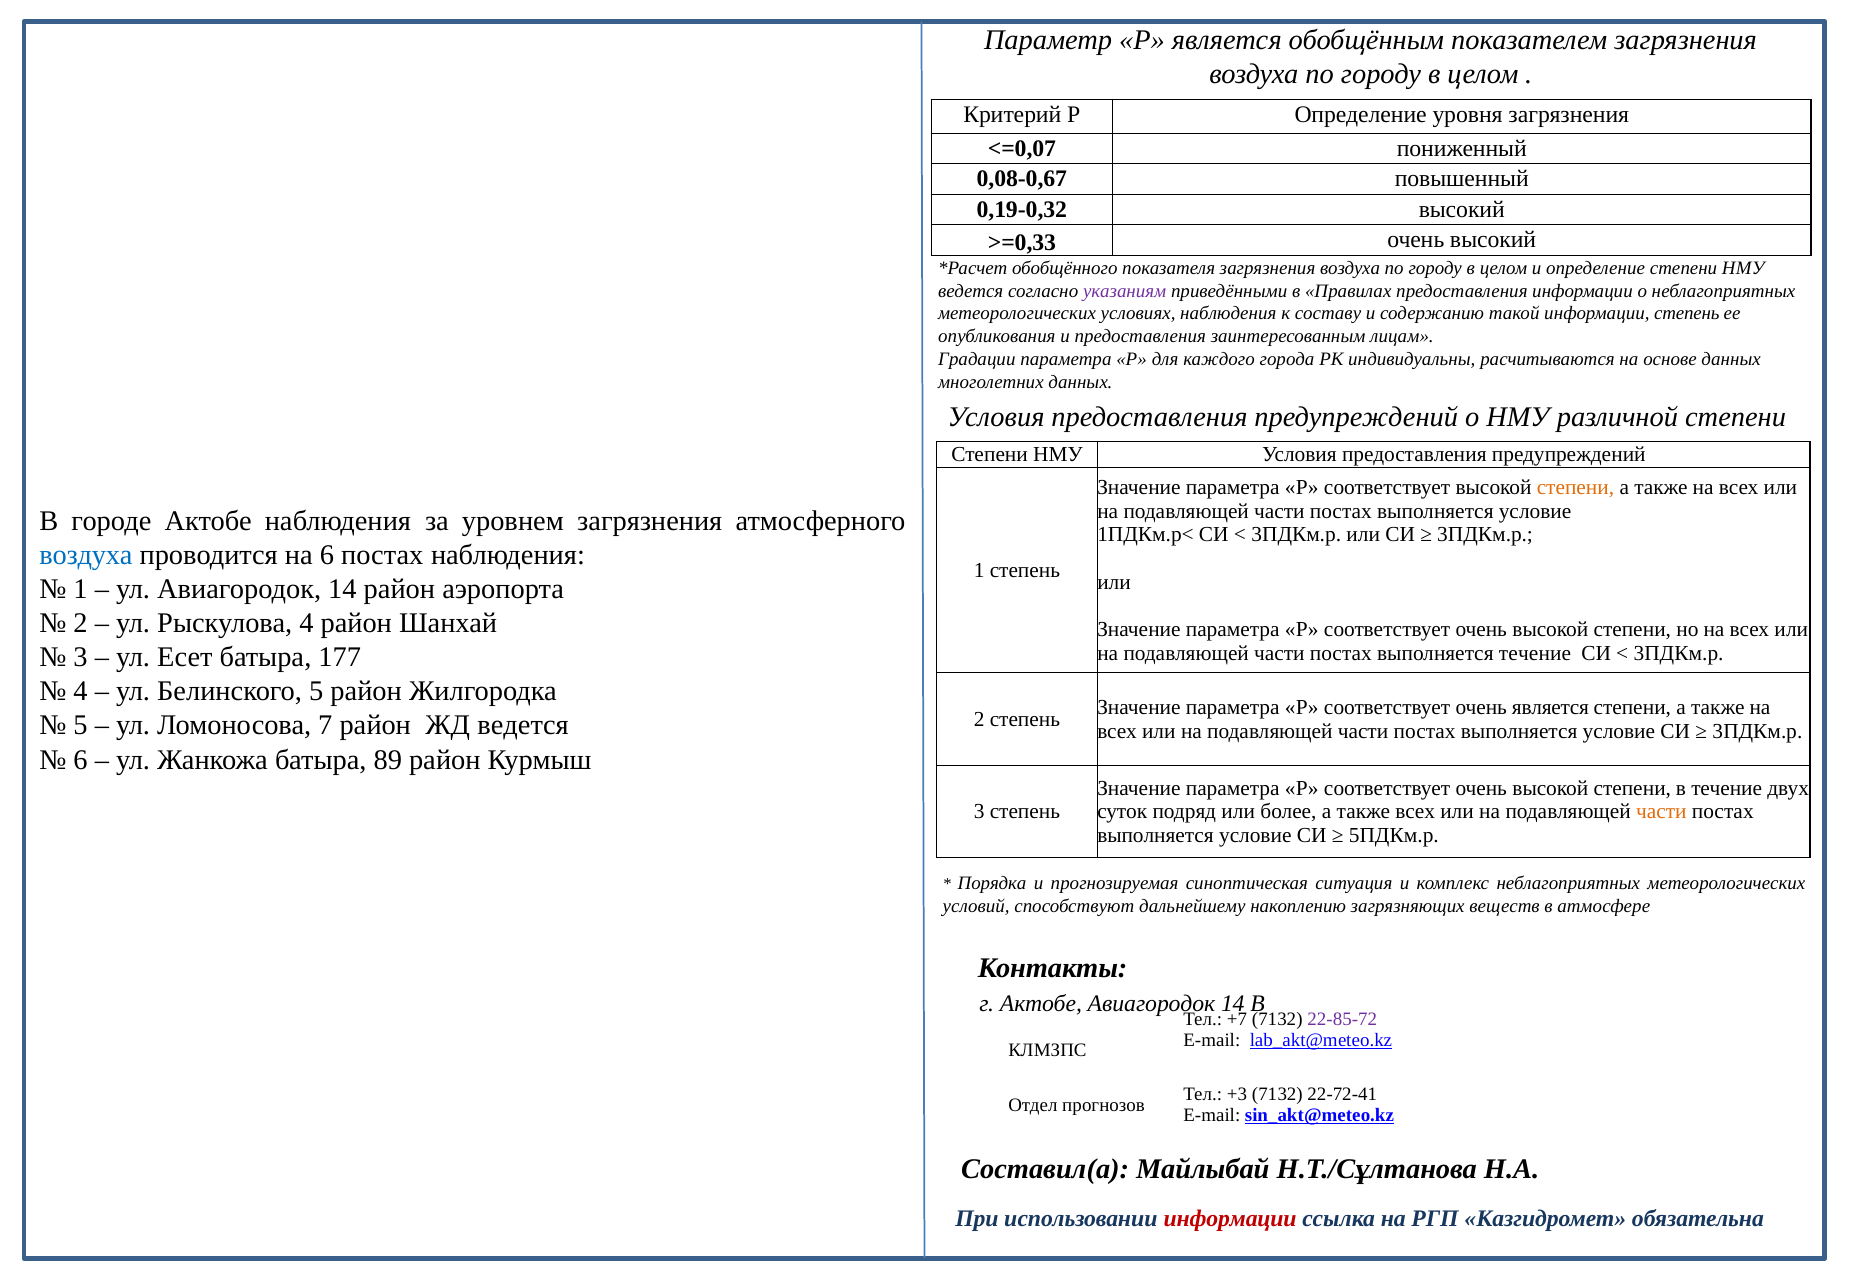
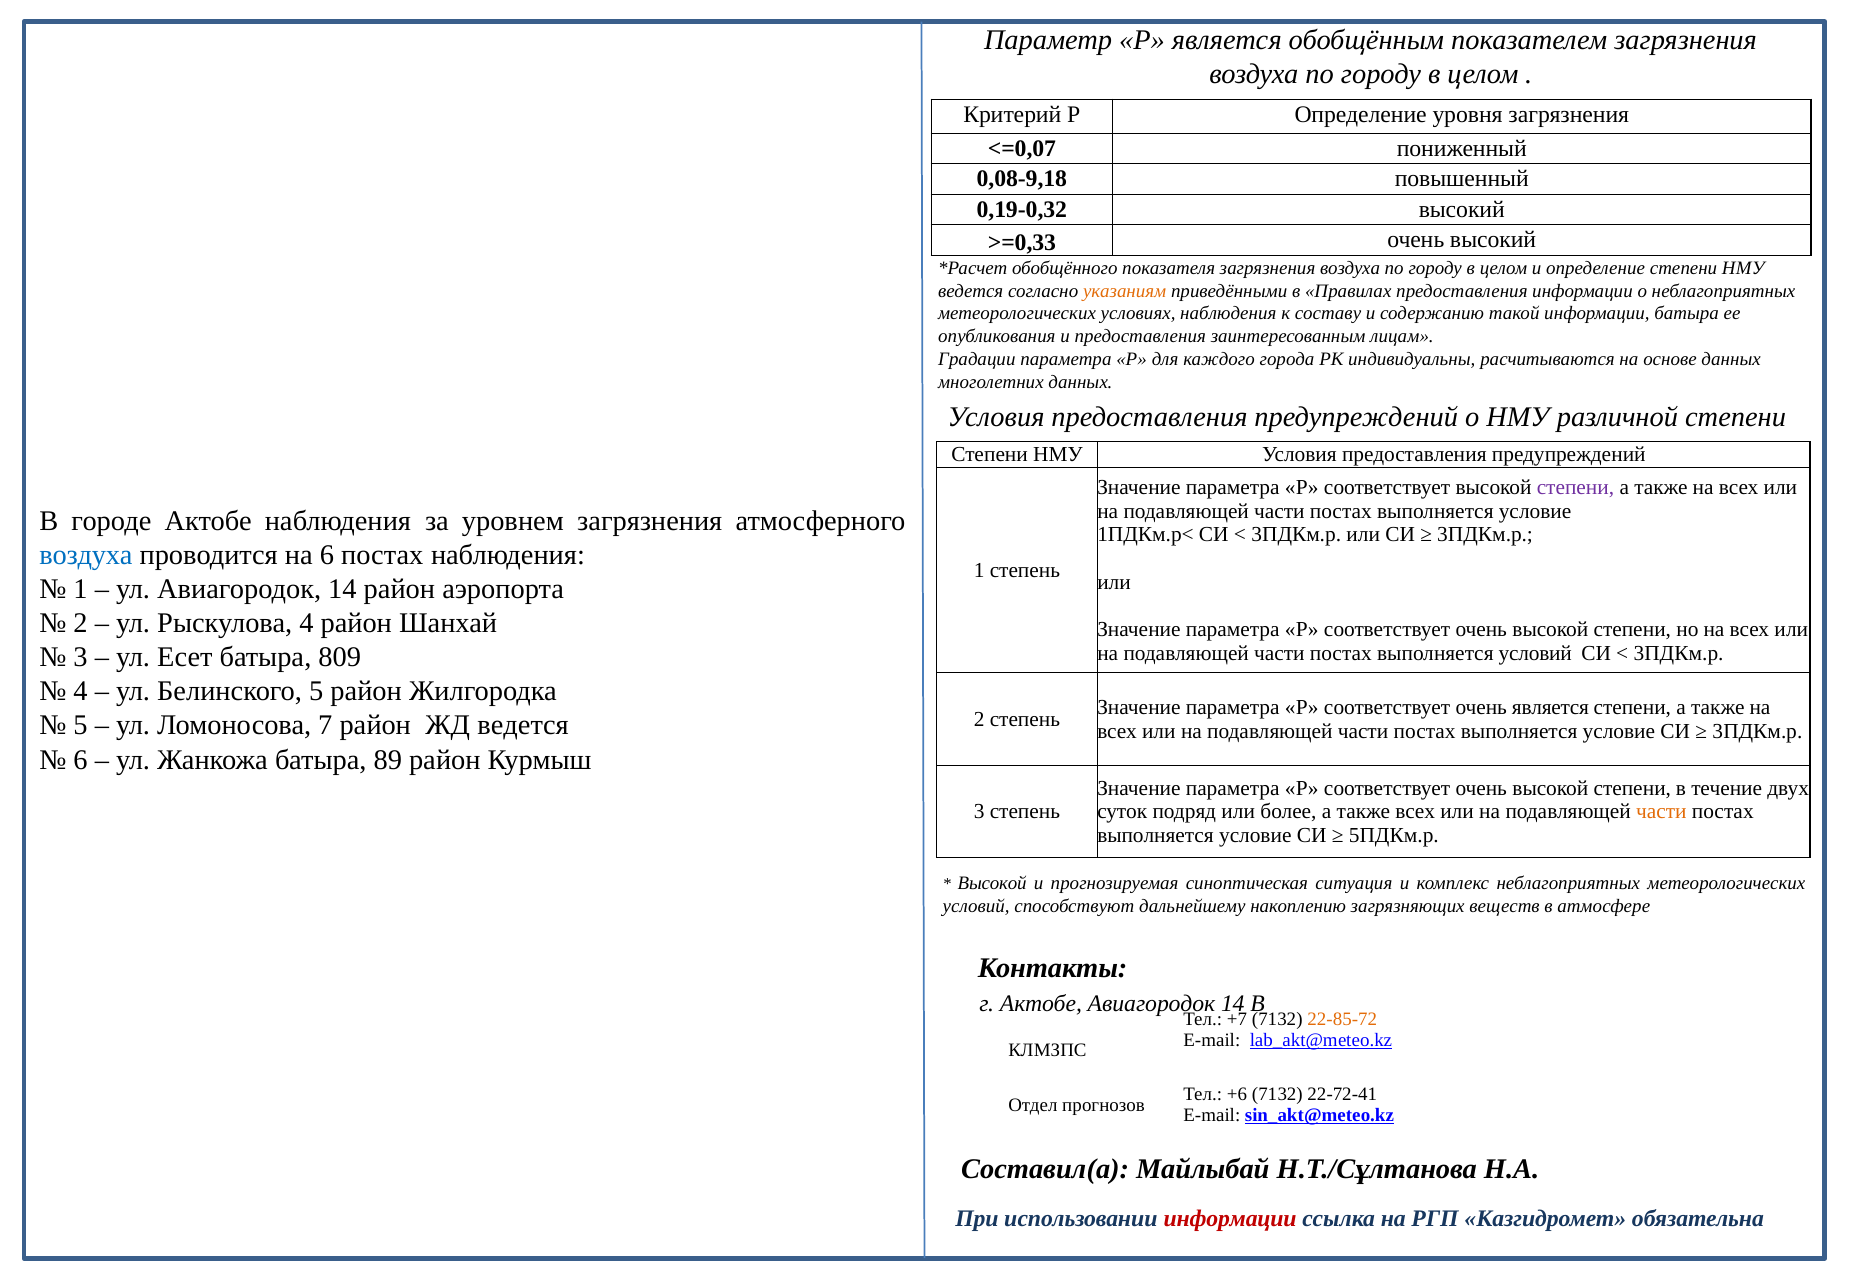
0,08-0,67: 0,08-0,67 -> 0,08-9,18 (1022, 179)
указаниям colour: purple -> orange (1125, 291)
информации степень: степень -> батыра (1687, 314)
степени colour: orange -> purple (1575, 488)
выполняется течение: течение -> условий (1535, 653)
177: 177 -> 809 (340, 657)
Порядка: Порядка -> Высокой (992, 883)
22-85-72 colour: purple -> orange (1342, 1019)
+3: +3 -> +6 (1237, 1094)
